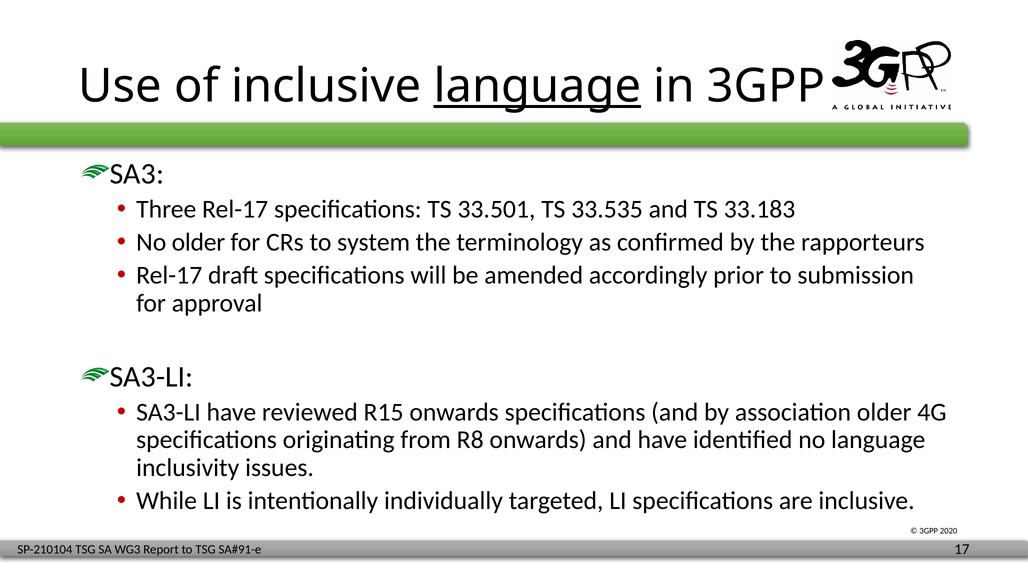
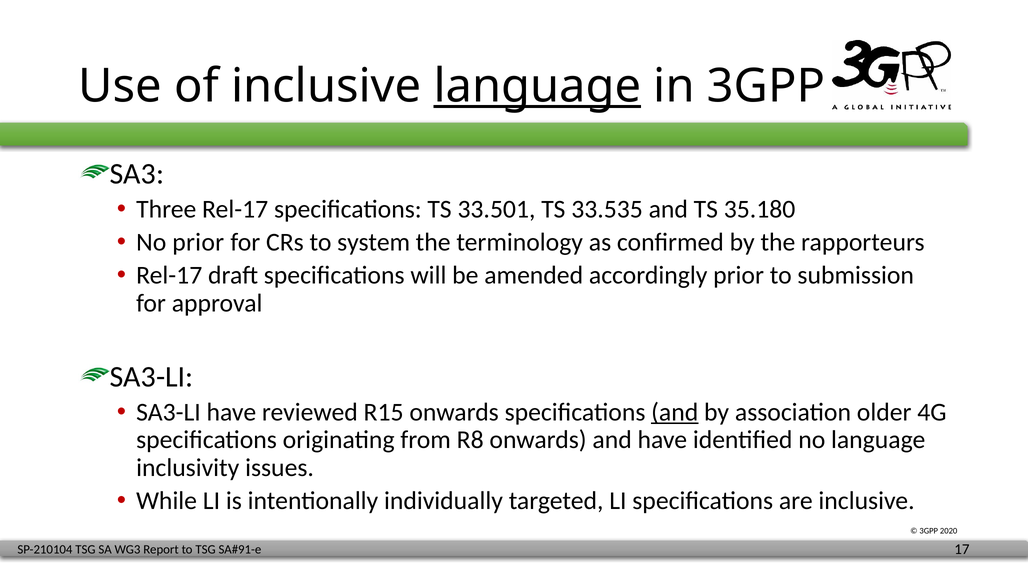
33.183: 33.183 -> 35.180 (760, 209)
No older: older -> prior (198, 242)
and underline: none -> present (675, 412)
